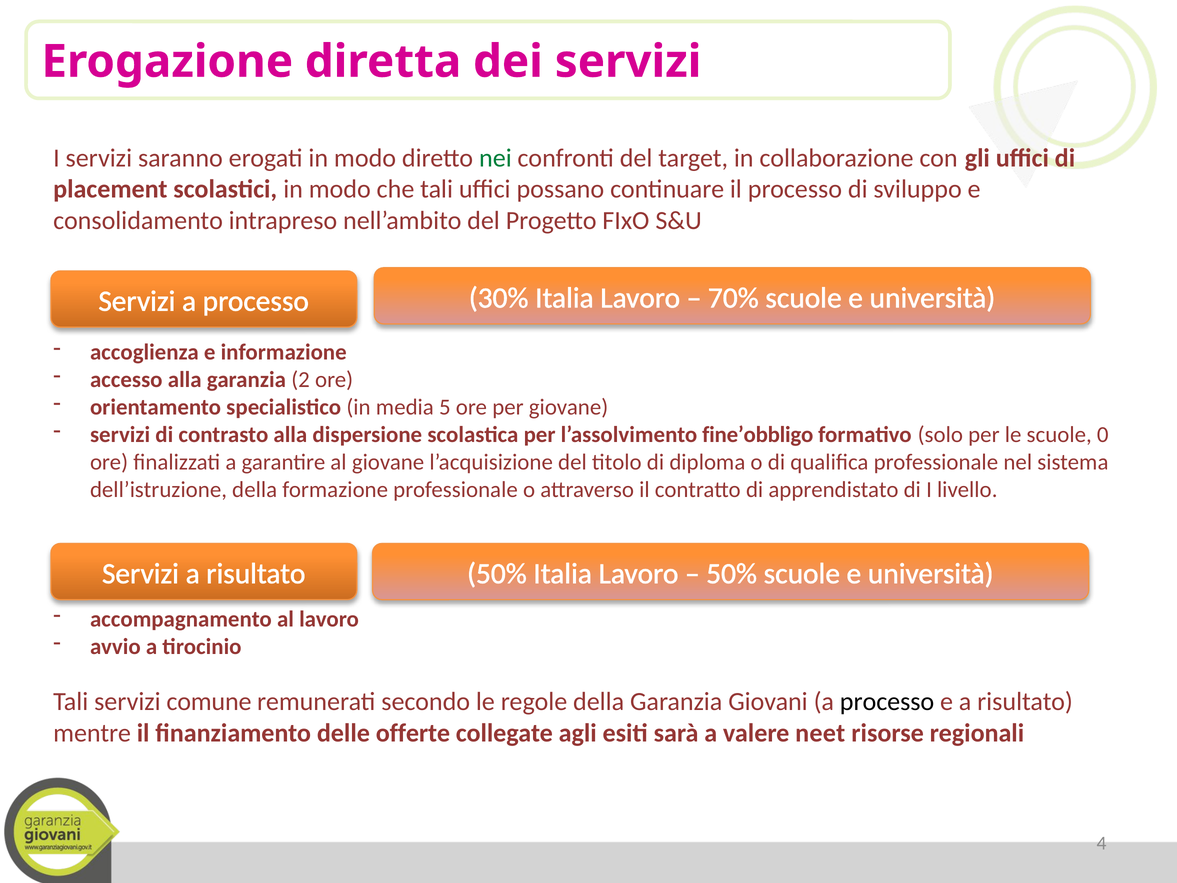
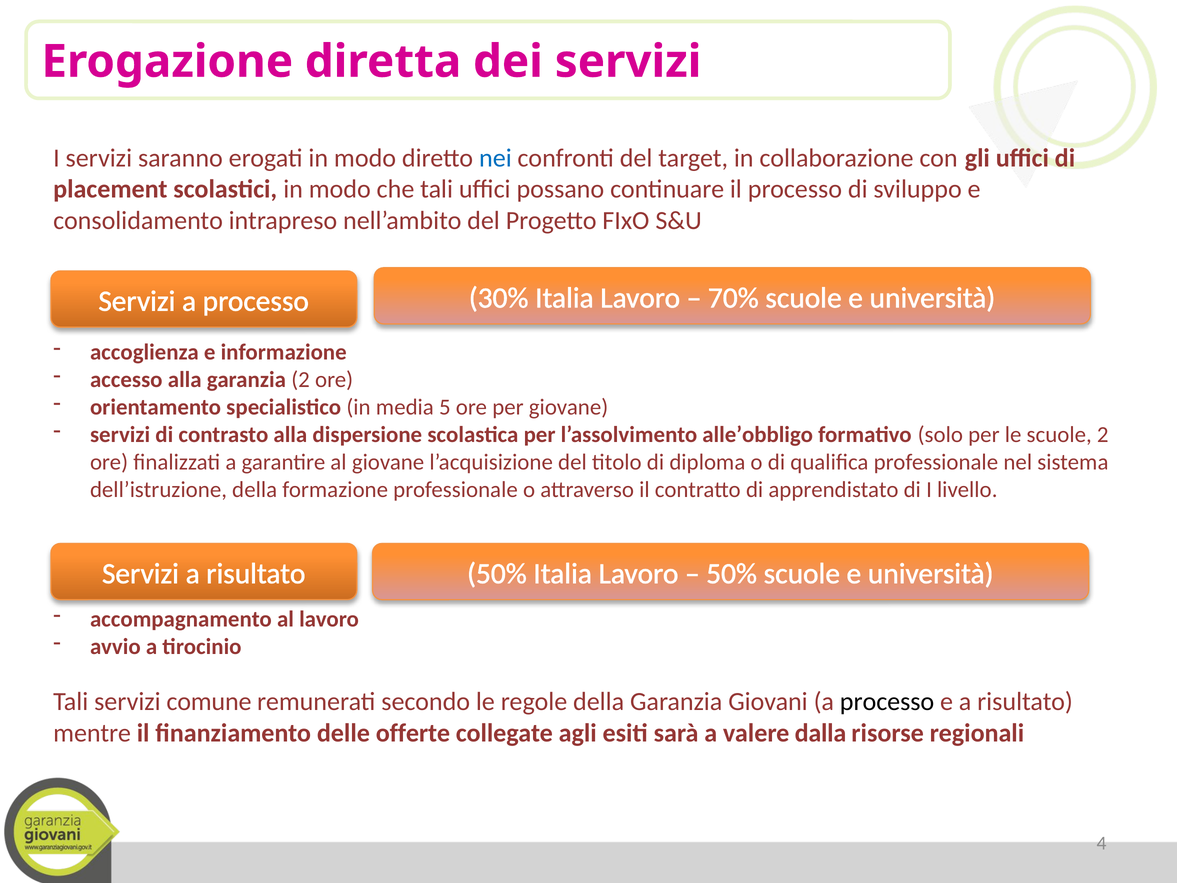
nei colour: green -> blue (495, 158)
fine’obbligo: fine’obbligo -> alle’obbligo (758, 434)
scuole 0: 0 -> 2 (1103, 434)
neet: neet -> dalla (820, 733)
